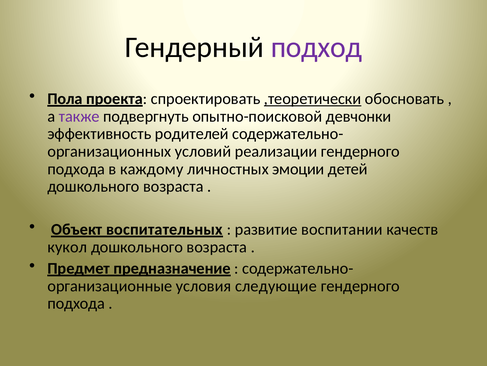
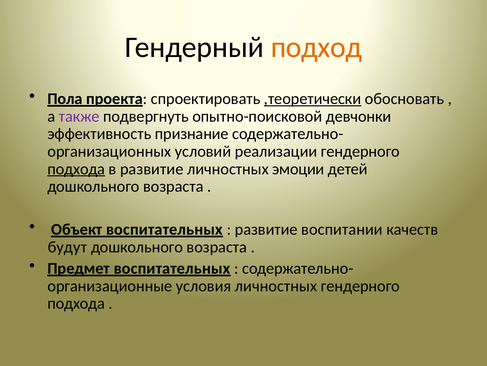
подход colour: purple -> orange (316, 47)
родителей: родителей -> признание (192, 134)
подхода underline: none -> present (76, 169)
в каждому: каждому -> развитие (152, 169)
кукол: кукол -> будут (67, 247)
Предмет предназначение: предназначение -> воспитательных (172, 268)
условия следующие: следующие -> личностных (276, 285)
